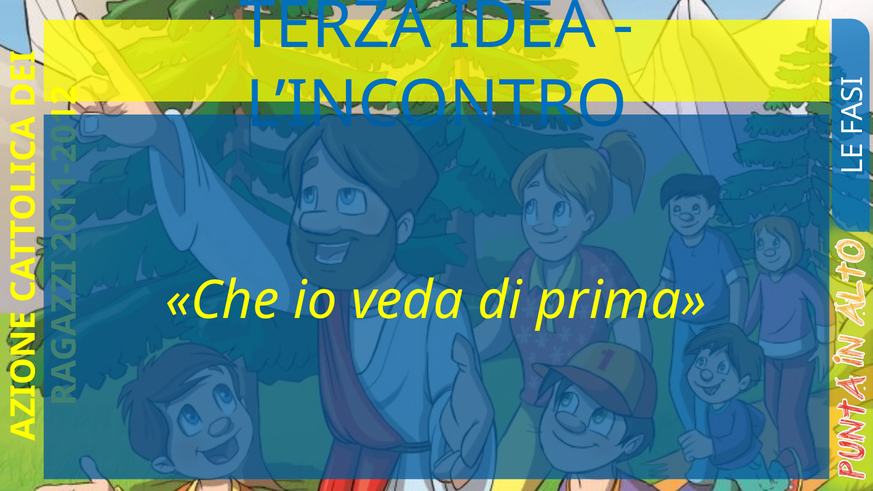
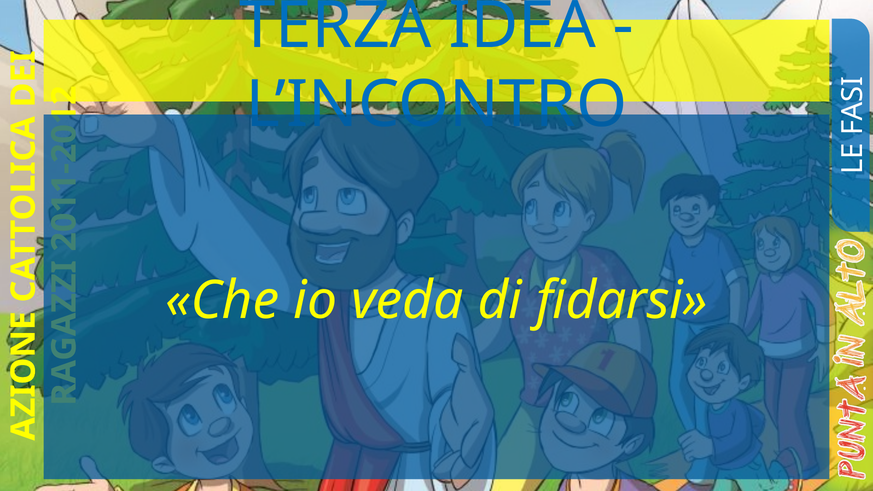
prima: prima -> fidarsi (622, 301)
